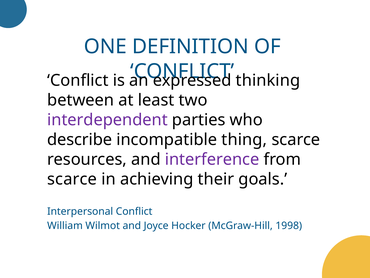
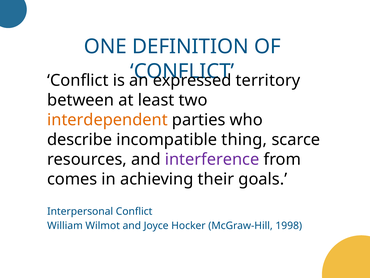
thinking: thinking -> territory (268, 80)
interdependent colour: purple -> orange (107, 120)
scarce: scarce -> comes (72, 179)
